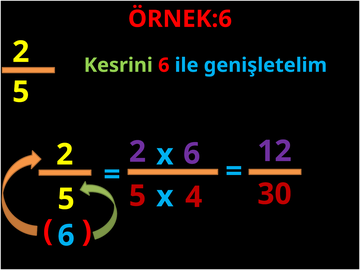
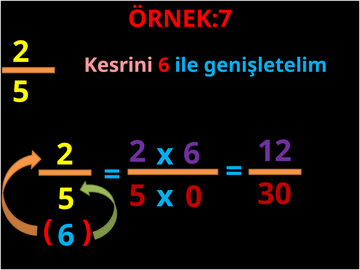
ÖRNEK:6: ÖRNEK:6 -> ÖRNEK:7 (180, 19)
Kesrini colour: light green -> pink (118, 65)
4: 4 -> 0 (194, 197)
